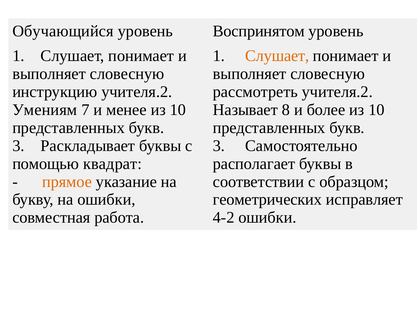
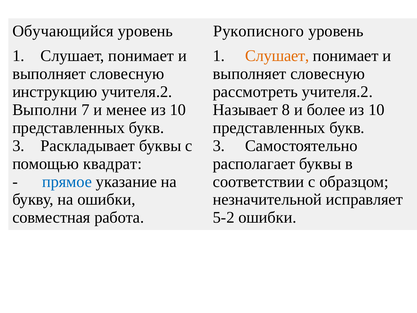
Воспринятом: Воспринятом -> Рукописного (259, 31)
Умениям: Умениям -> Выполни (45, 110)
прямое colour: orange -> blue (67, 182)
геометрических: геометрических -> незначительной (267, 199)
4-2: 4-2 -> 5-2 (224, 217)
